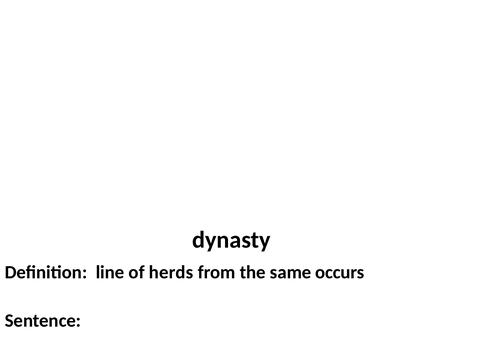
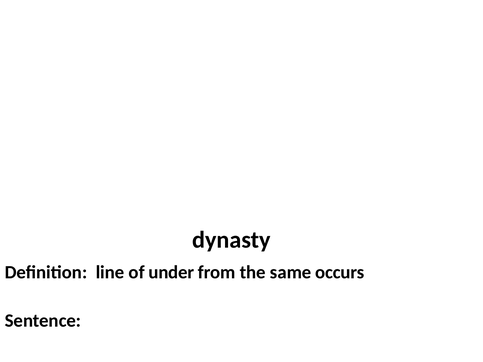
herds: herds -> under (171, 273)
